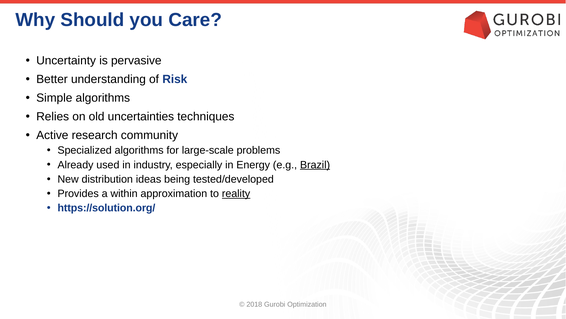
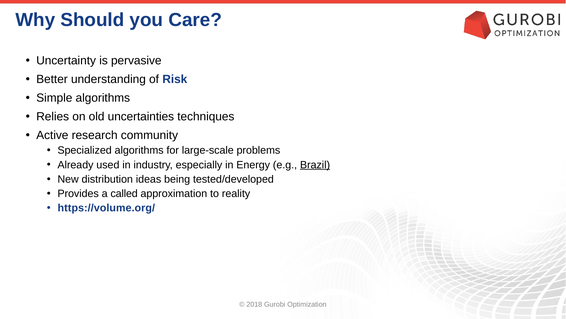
within: within -> called (124, 193)
reality underline: present -> none (236, 193)
https://solution.org/: https://solution.org/ -> https://volume.org/ (106, 208)
